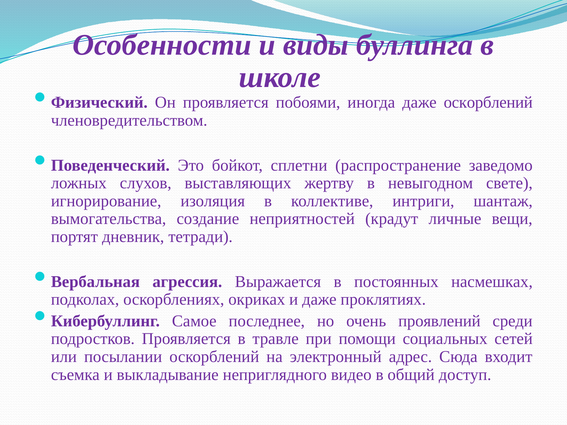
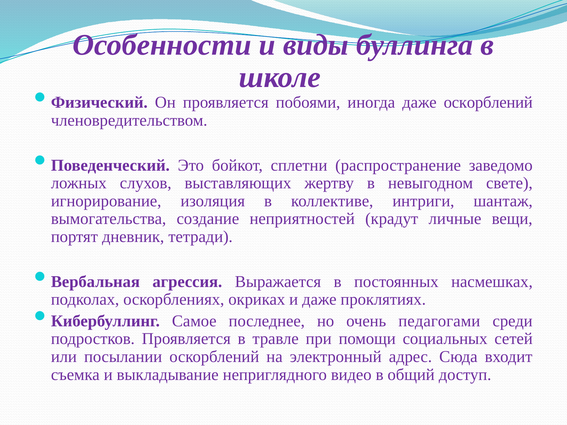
проявлений: проявлений -> педагогами (439, 321)
